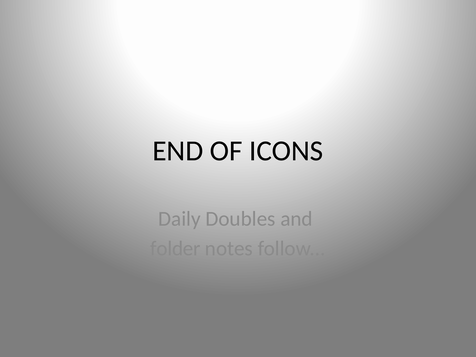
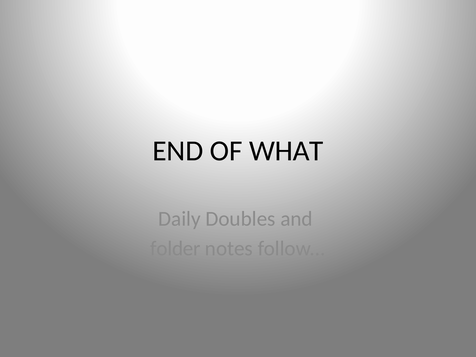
ICONS: ICONS -> WHAT (286, 151)
